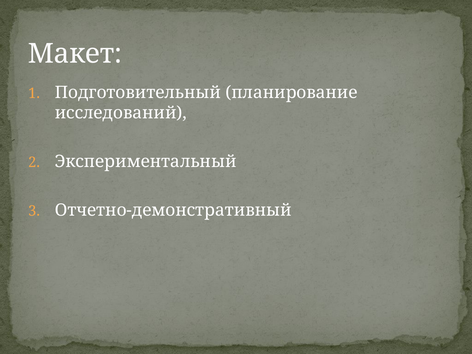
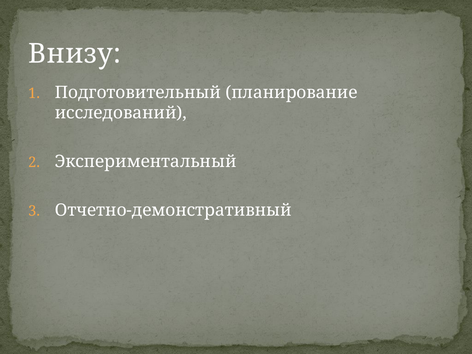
Макет: Макет -> Внизу (75, 54)
